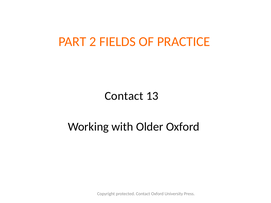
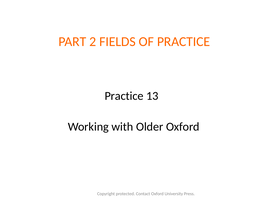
Contact: Contact -> Practice (124, 96)
